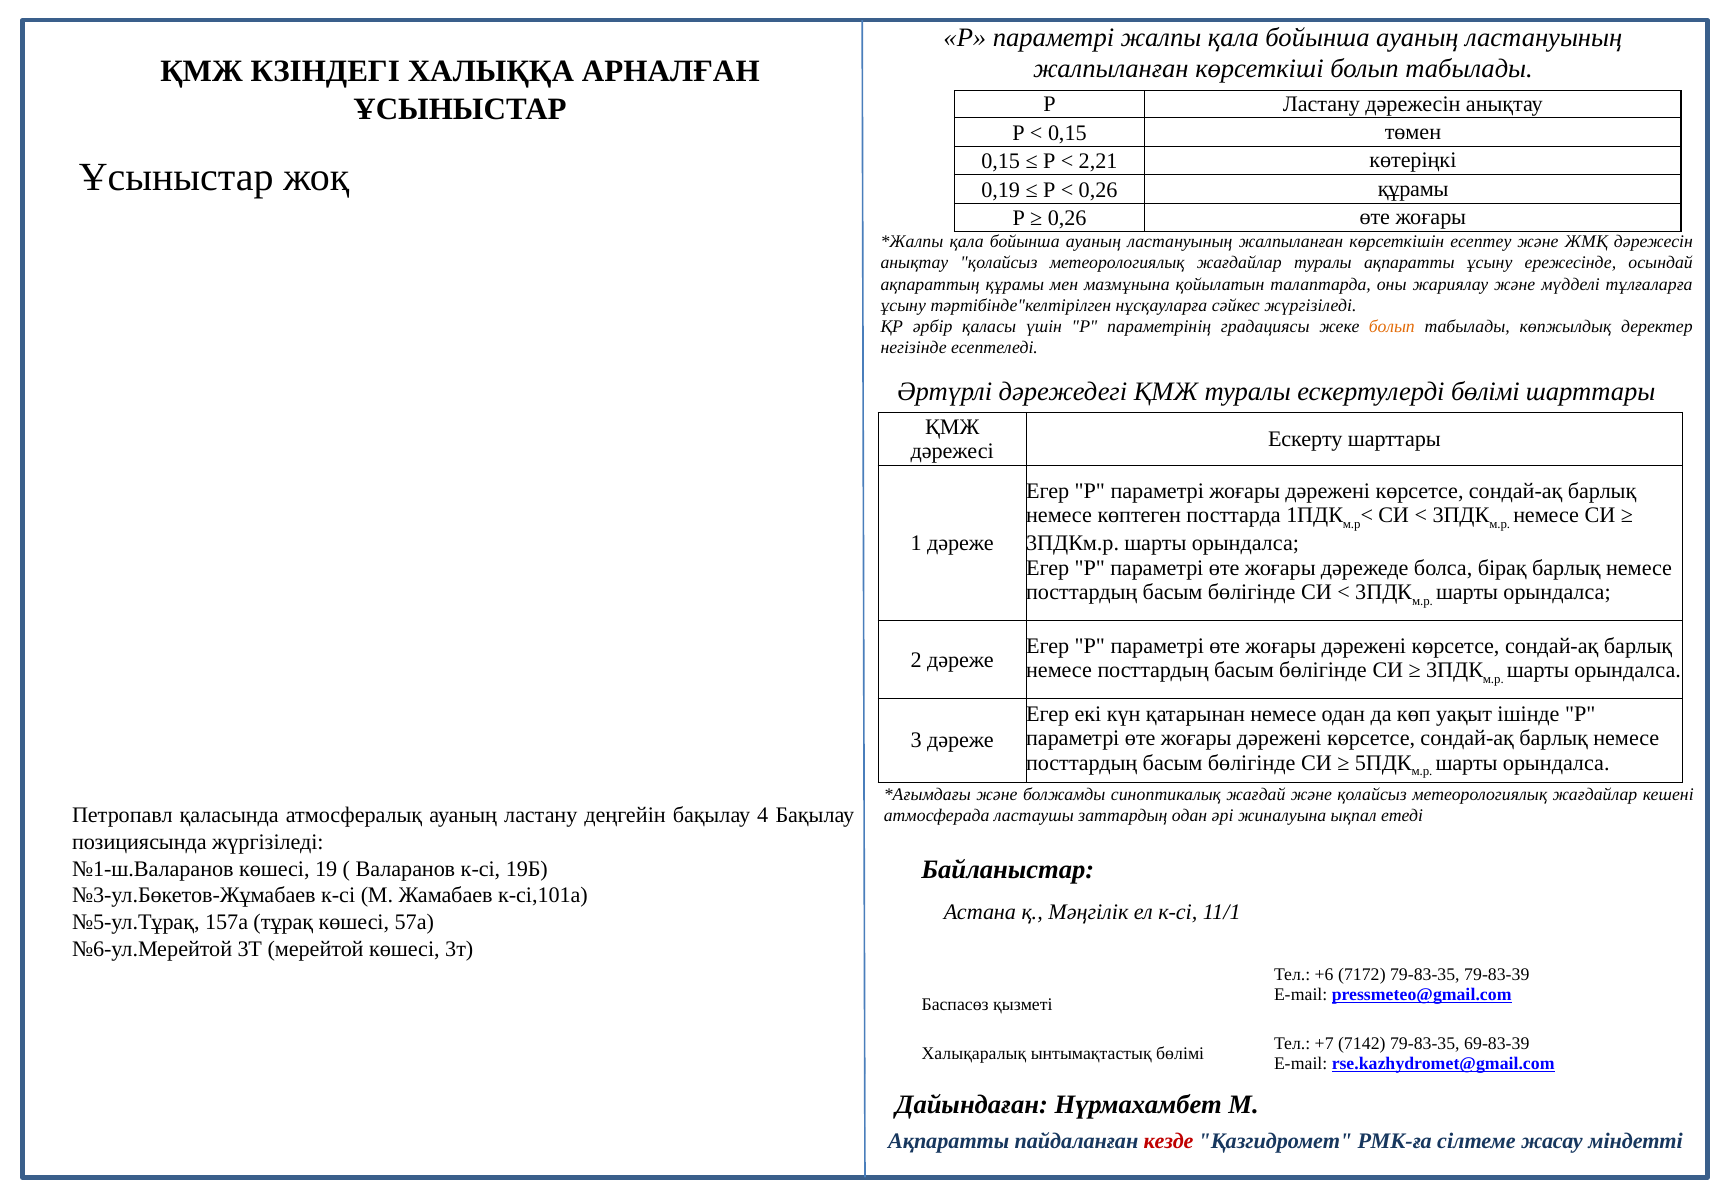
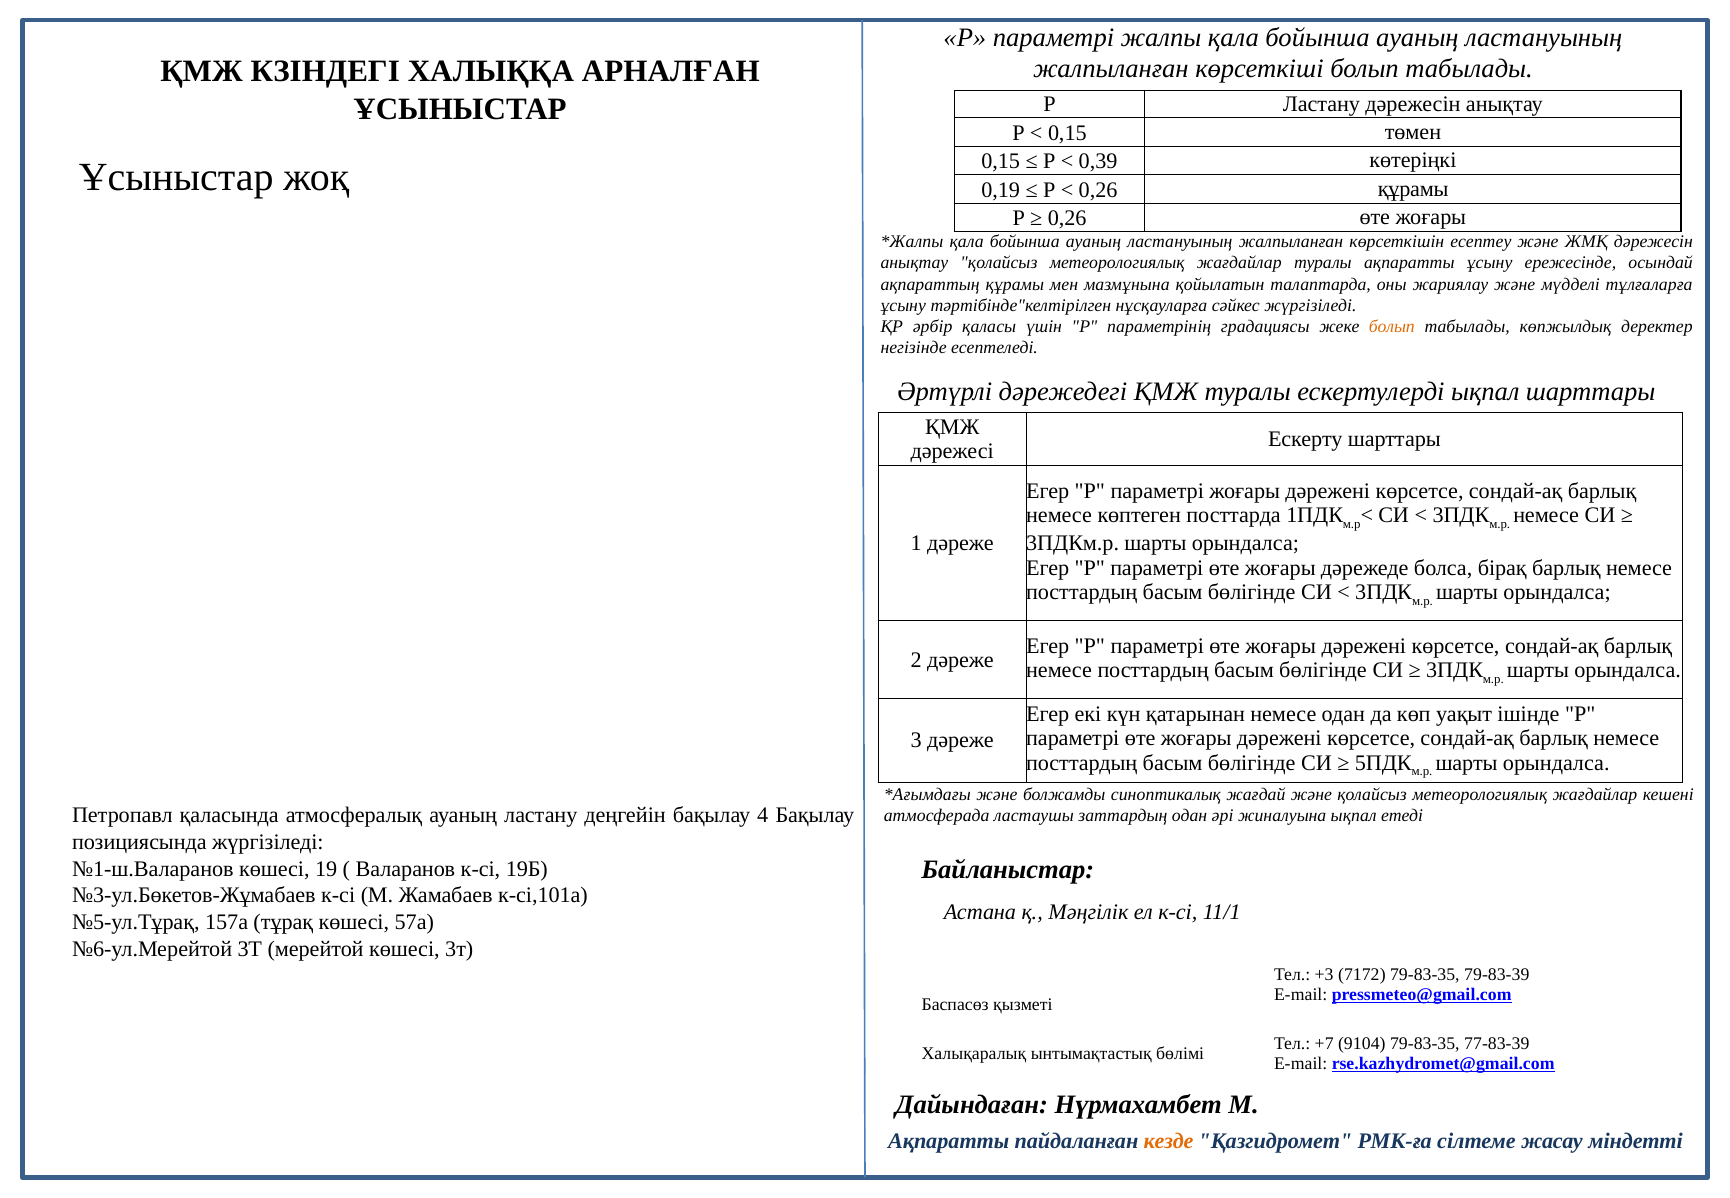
2,21: 2,21 -> 0,39 (1098, 161)
ескертулерді бөлімі: бөлімі -> ықпал (1485, 391)
+6: +6 -> +3 (1324, 974)
7142: 7142 -> 9104 (1362, 1044)
69-83-39: 69-83-39 -> 77-83-39 (1497, 1044)
кезде colour: red -> orange (1169, 1140)
